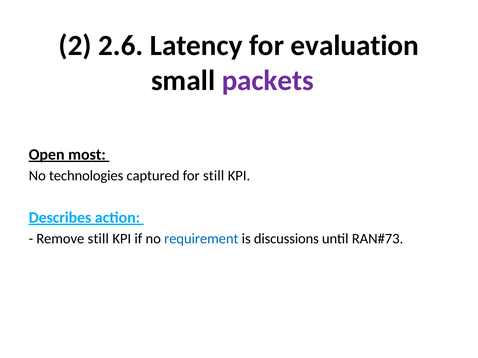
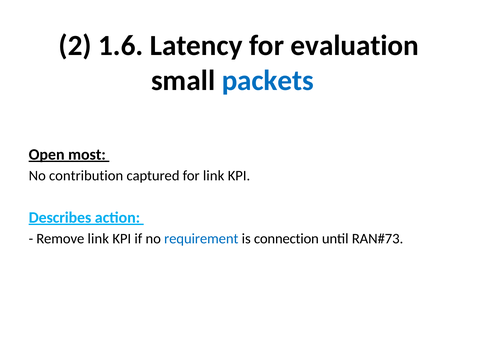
2.6: 2.6 -> 1.6 (121, 46)
packets colour: purple -> blue (268, 81)
technologies: technologies -> contribution (86, 176)
for still: still -> link (214, 176)
Remove still: still -> link (98, 239)
discussions: discussions -> connection (286, 239)
